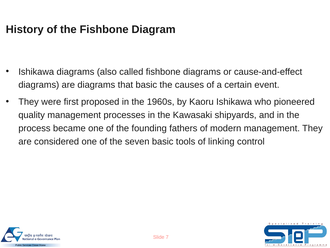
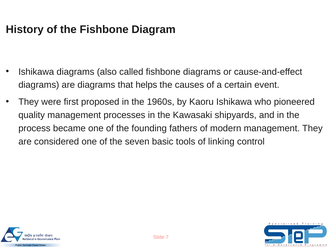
that basic: basic -> helps (146, 85)
